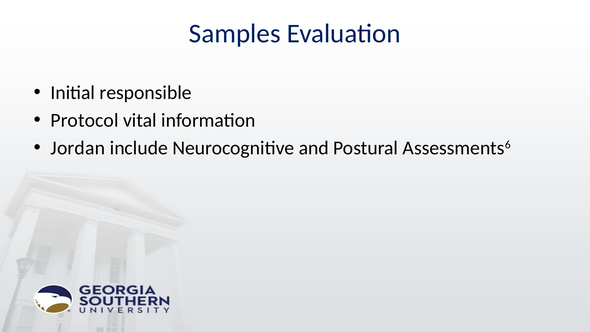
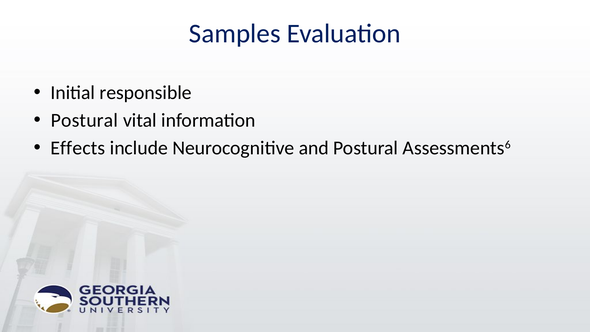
Protocol: Protocol -> Postural (84, 120)
Jordan: Jordan -> Effects (78, 148)
